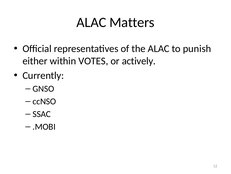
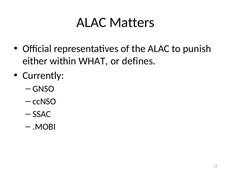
VOTES: VOTES -> WHAT (93, 61)
actively: actively -> defines (139, 61)
